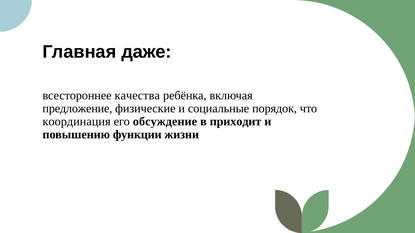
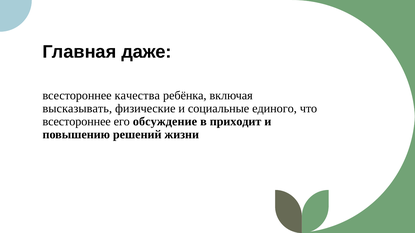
предложение: предложение -> высказывать (77, 109)
порядок: порядок -> единого (275, 109)
координация: координация -> всестороннее (77, 122)
функции: функции -> решений (137, 135)
